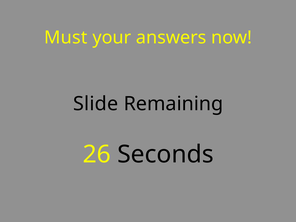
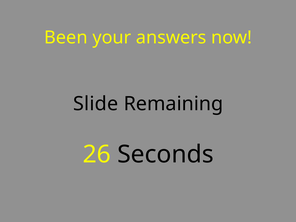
Must: Must -> Been (66, 37)
